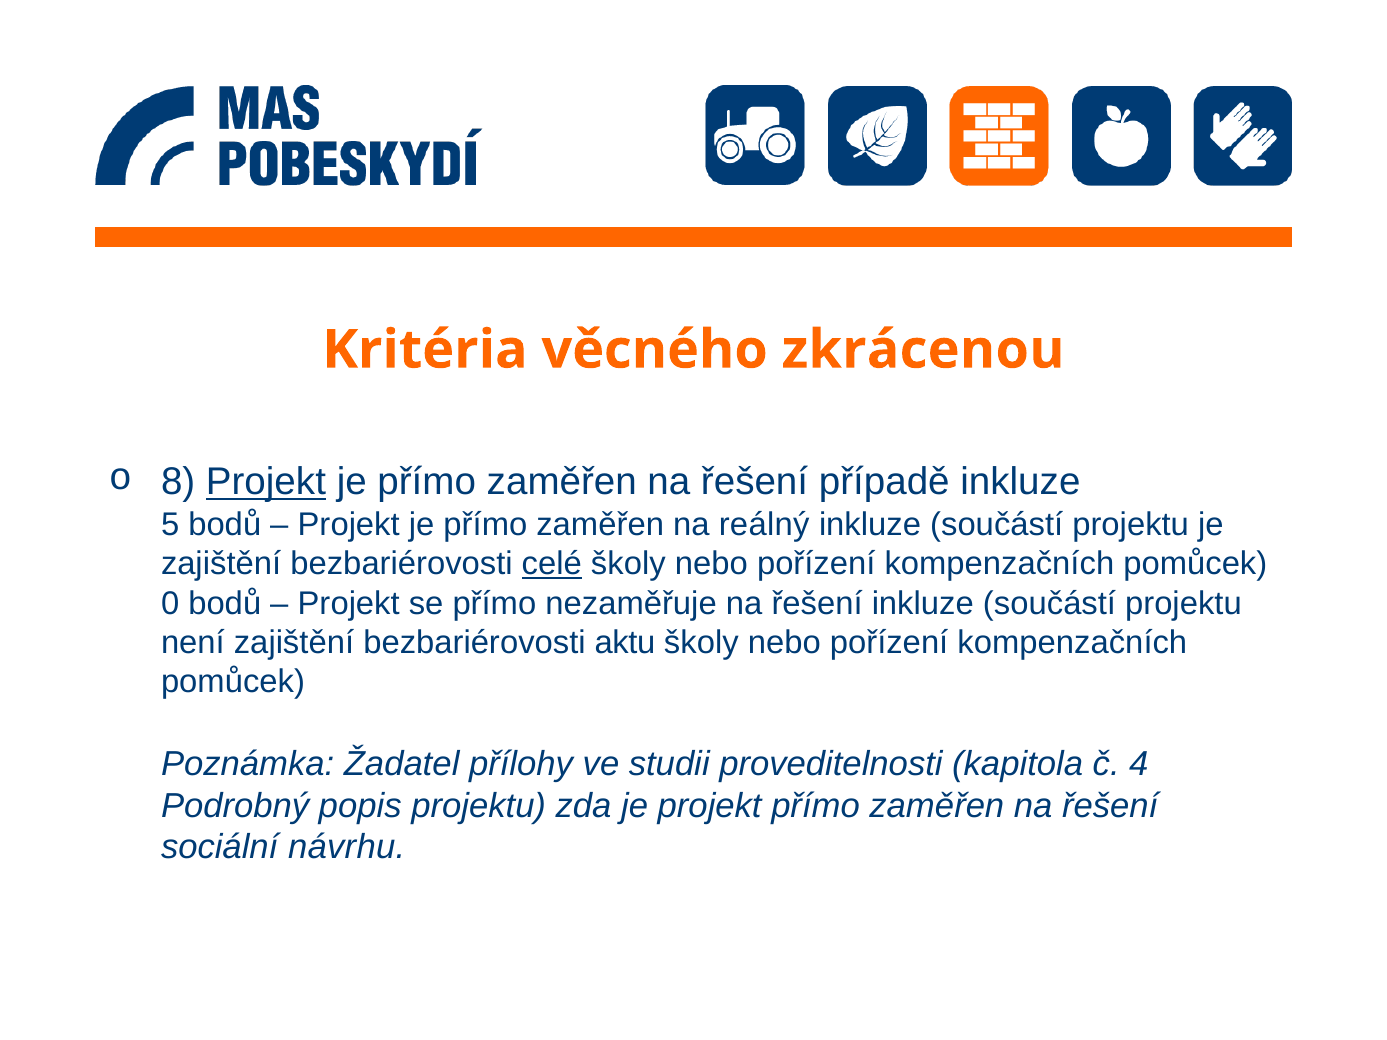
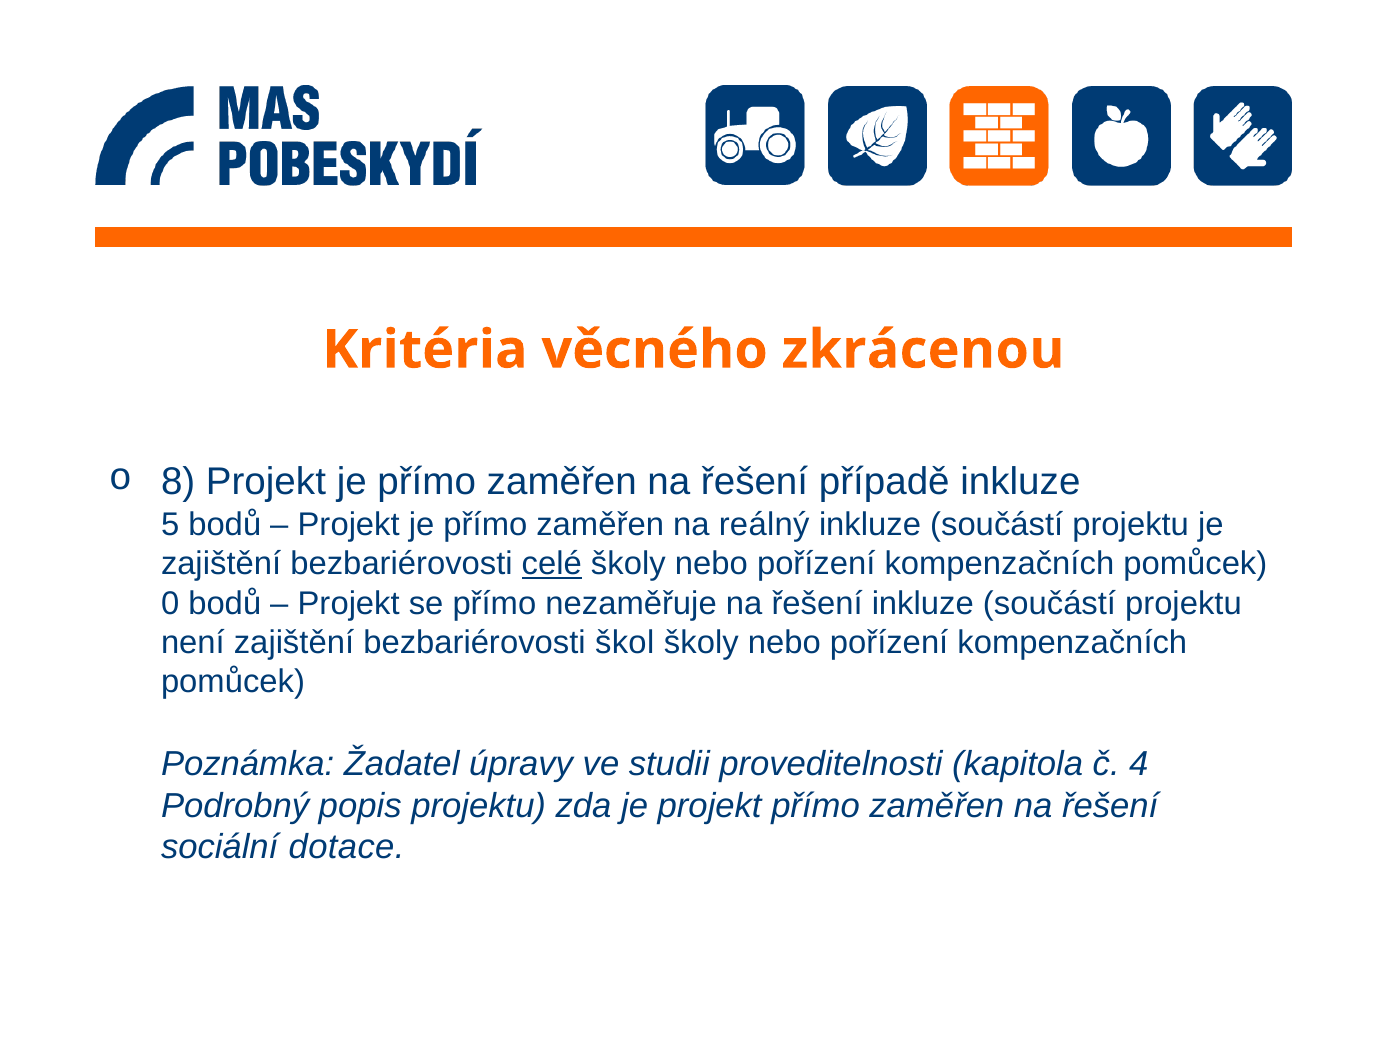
Projekt underline: present -> none (266, 482)
aktu: aktu -> škol (625, 643)
přílohy: přílohy -> úpravy (521, 765)
návrhu: návrhu -> dotace (347, 848)
